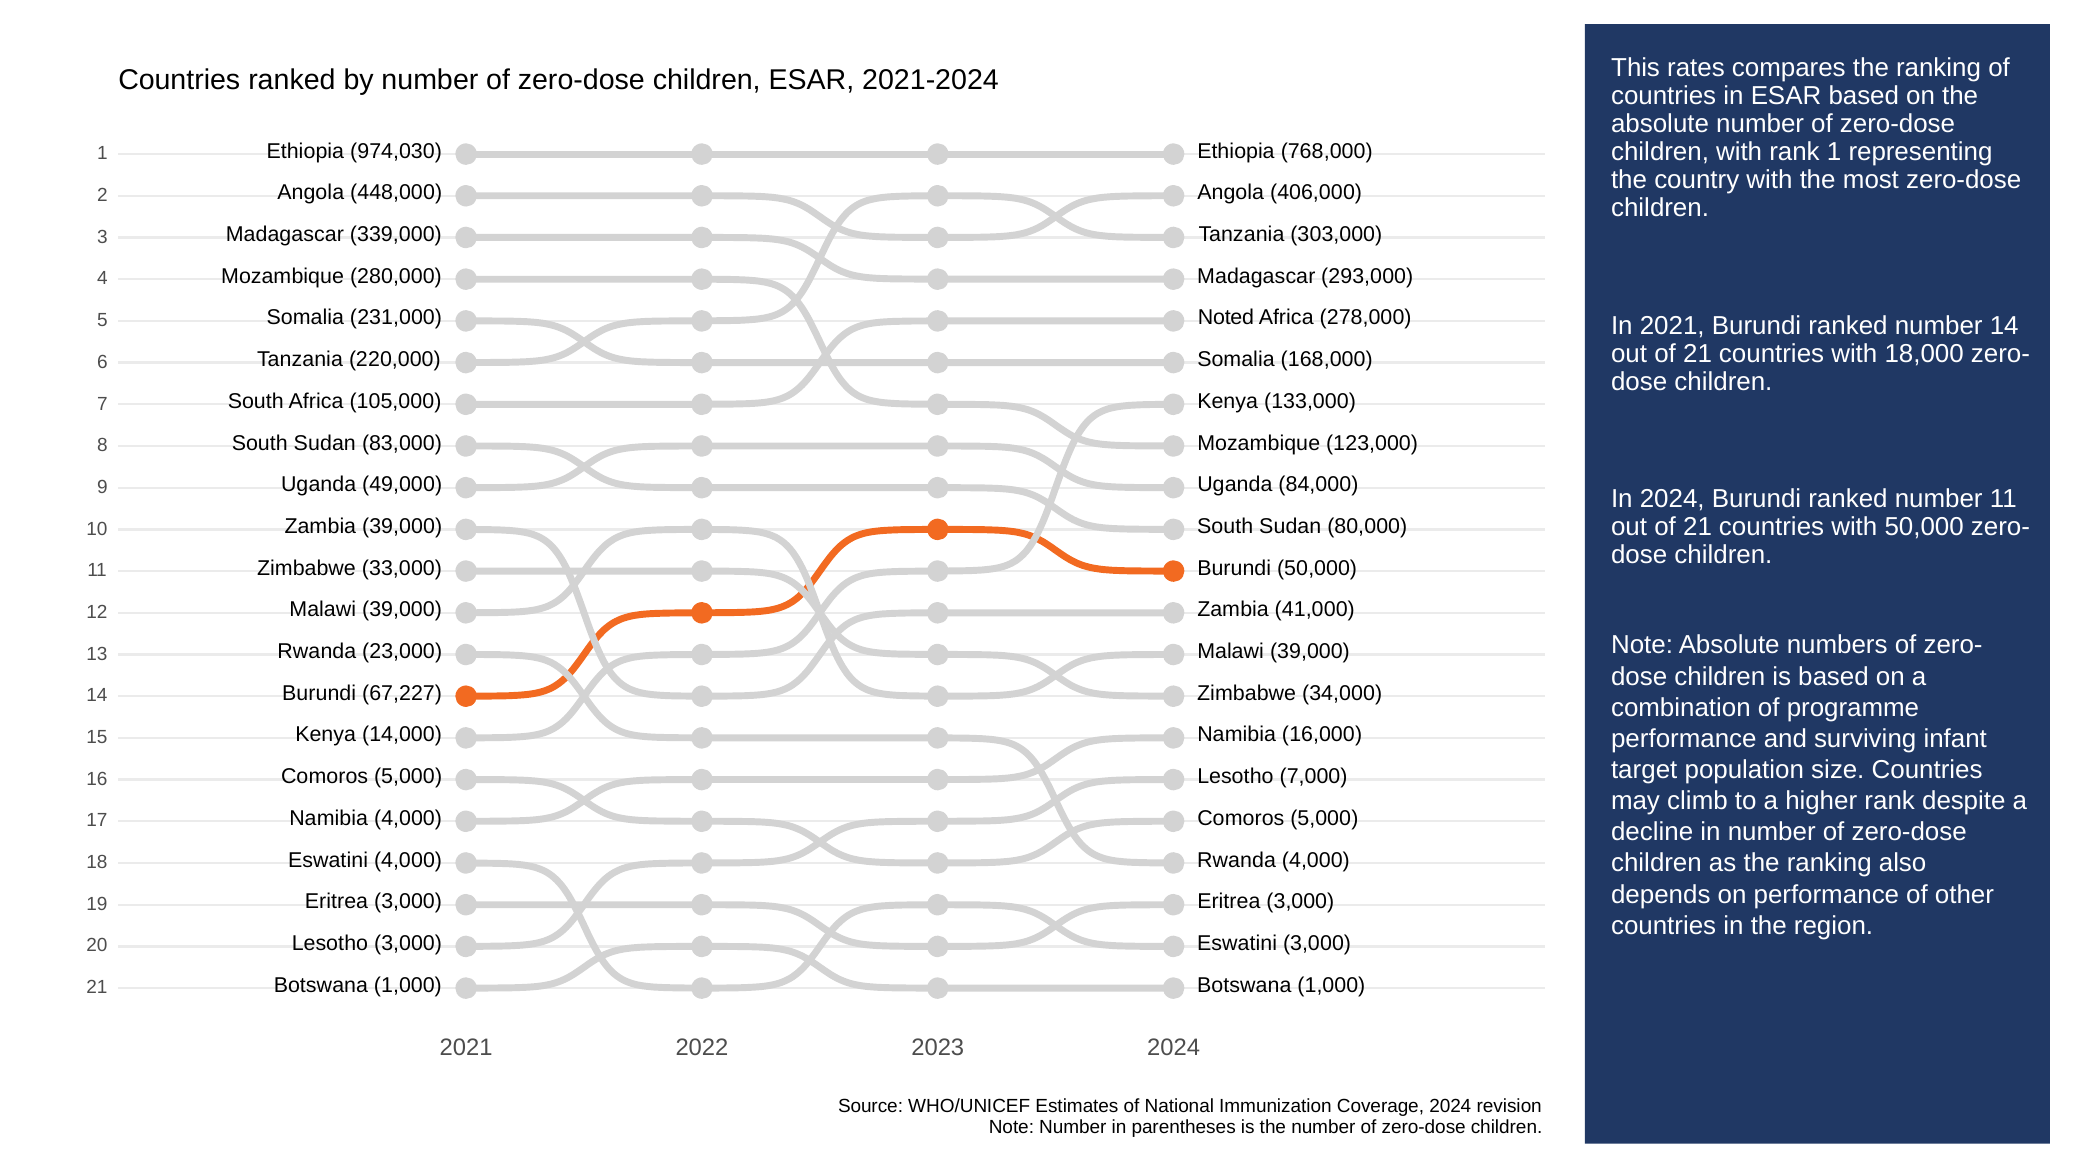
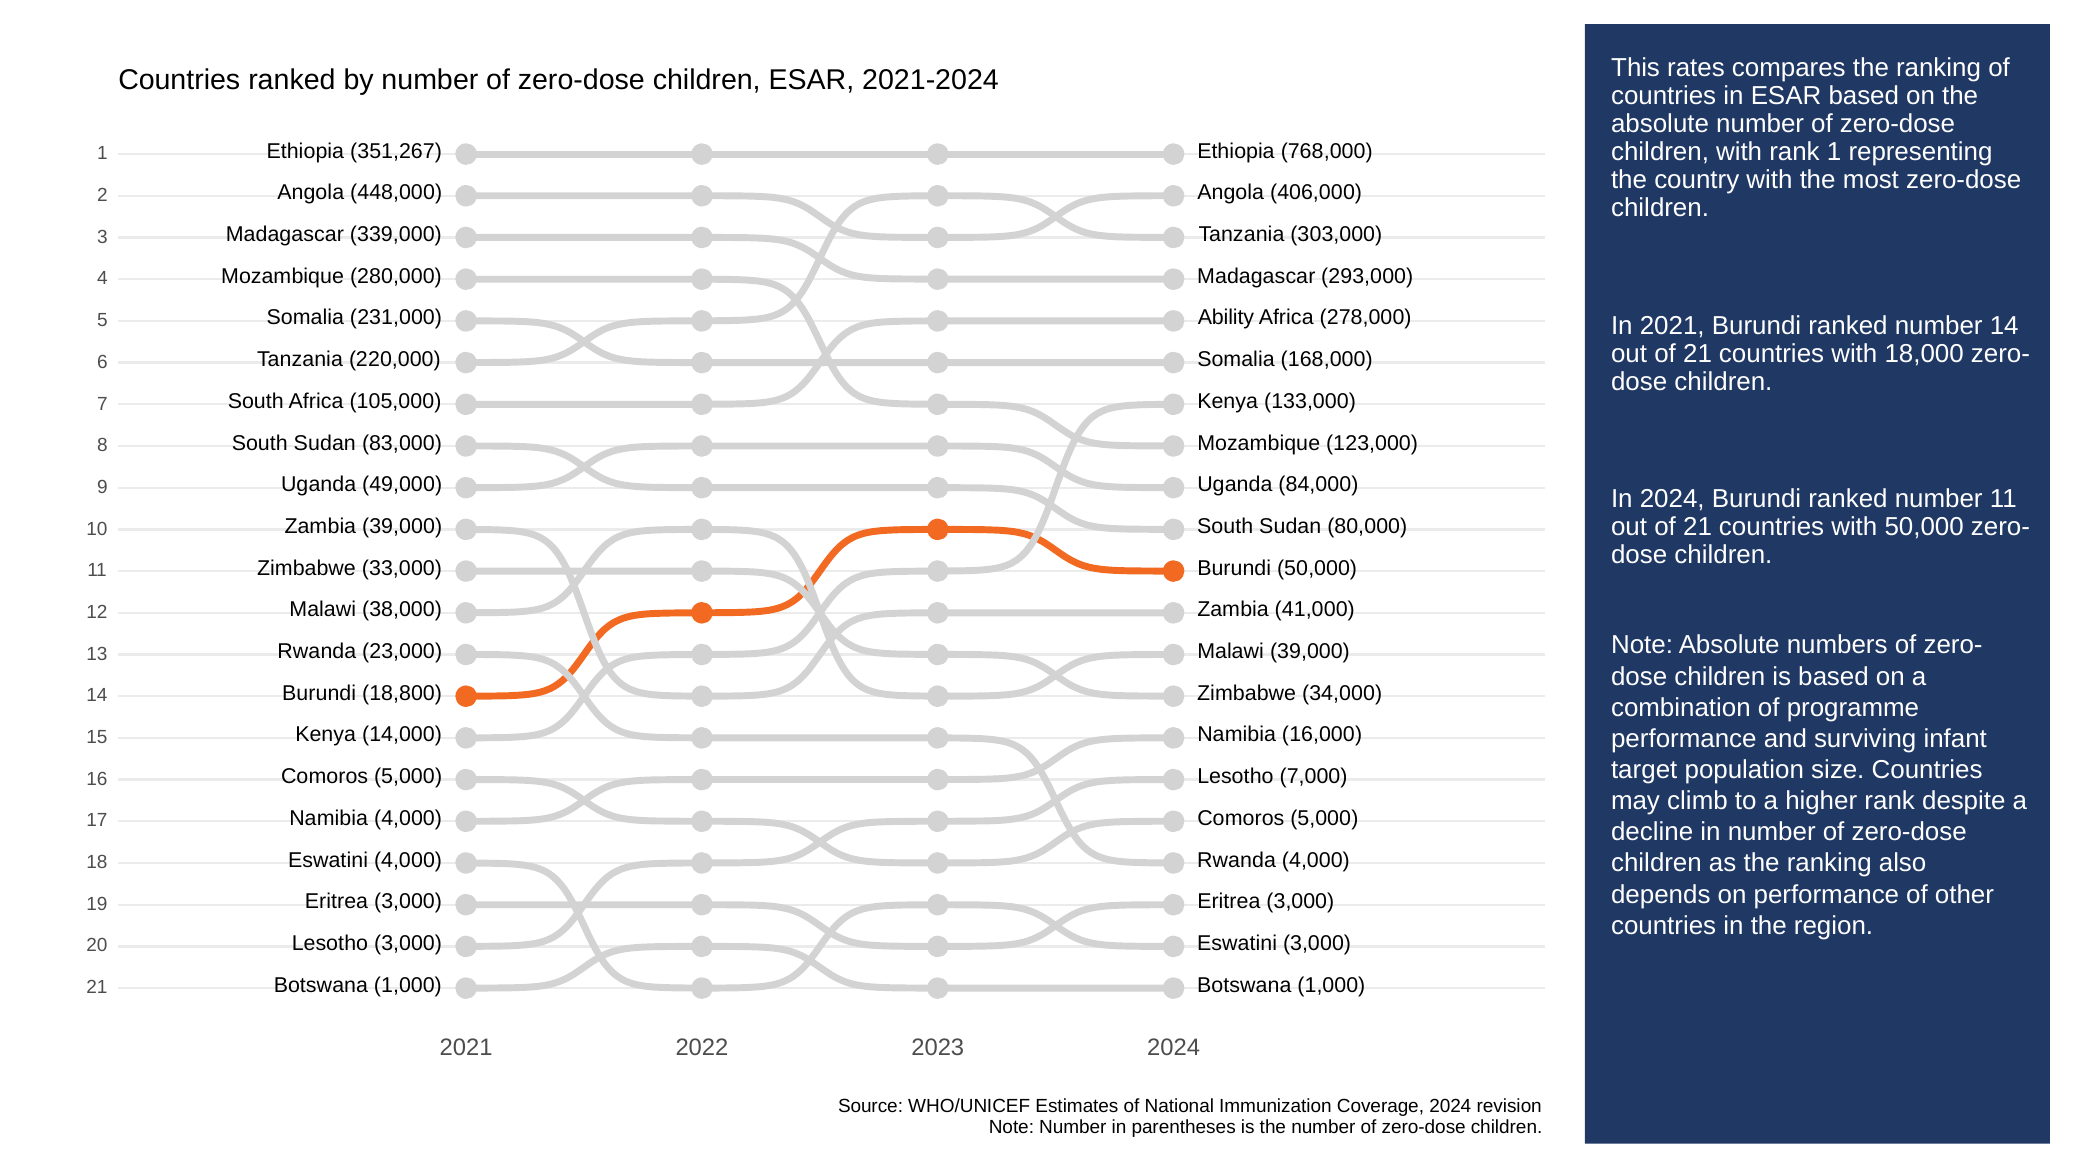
974,030: 974,030 -> 351,267 (396, 151)
Noted: Noted -> Ability (1226, 318)
39,000: 39,000 -> 38,000 (402, 610)
67,227: 67,227 -> 18,800 (402, 693)
